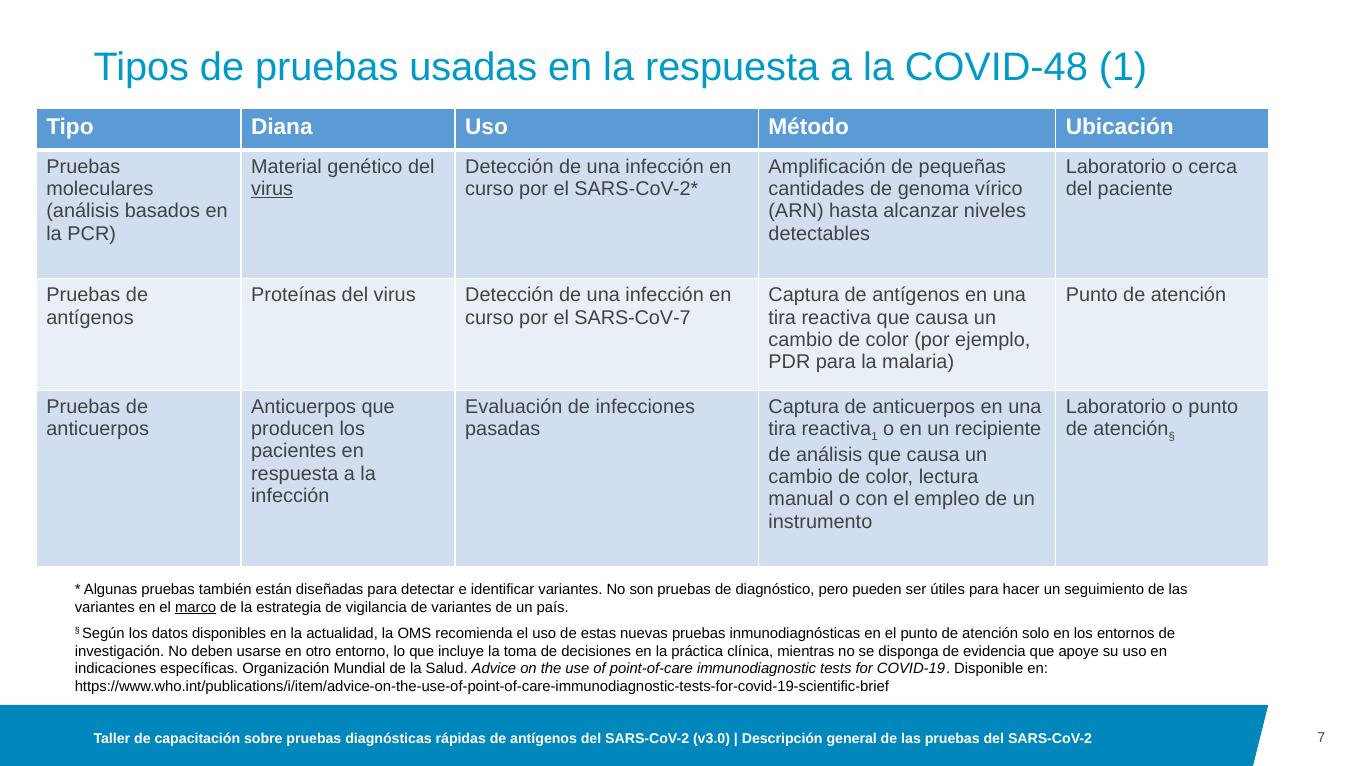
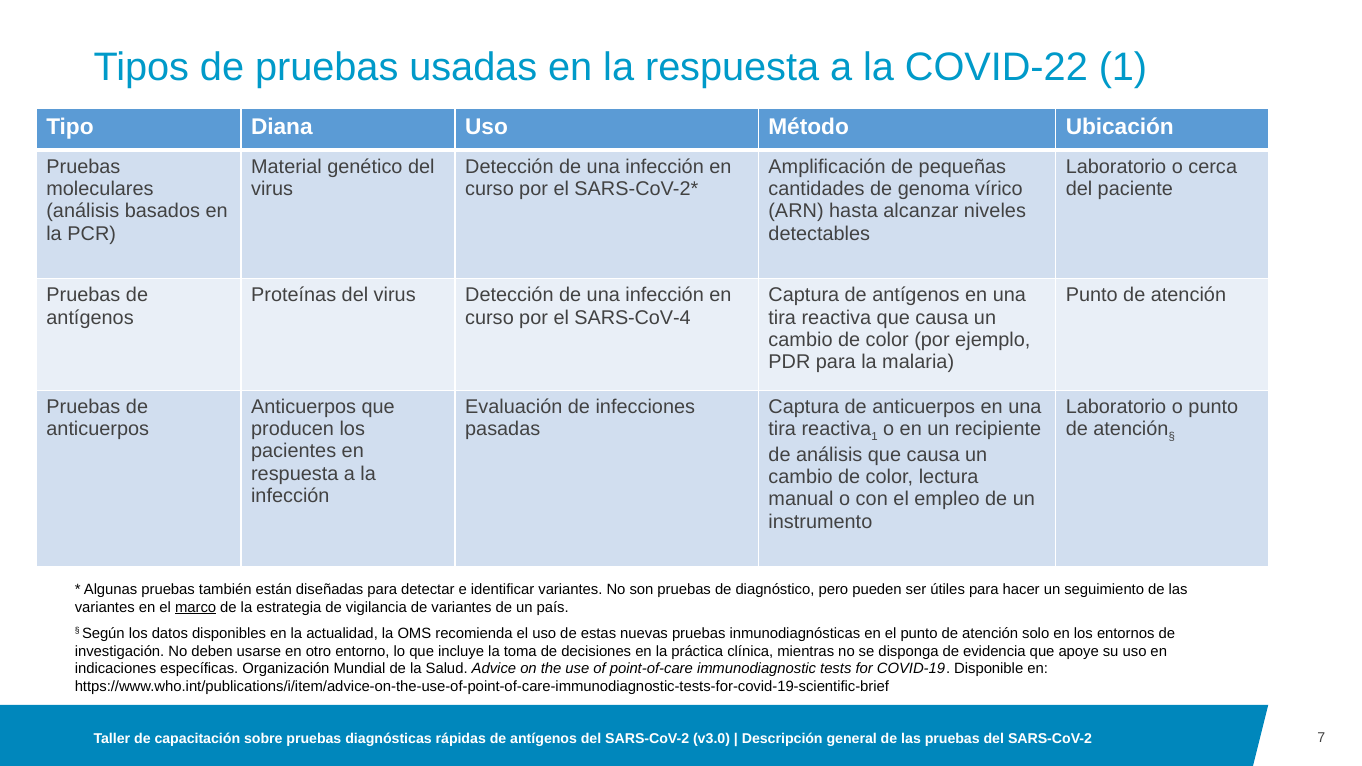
COVID-48: COVID-48 -> COVID-22 (996, 67)
virus underline: present -> none (272, 189)
SARS-CoV-7: SARS-CoV-7 -> SARS-CoV-4 (633, 318)
